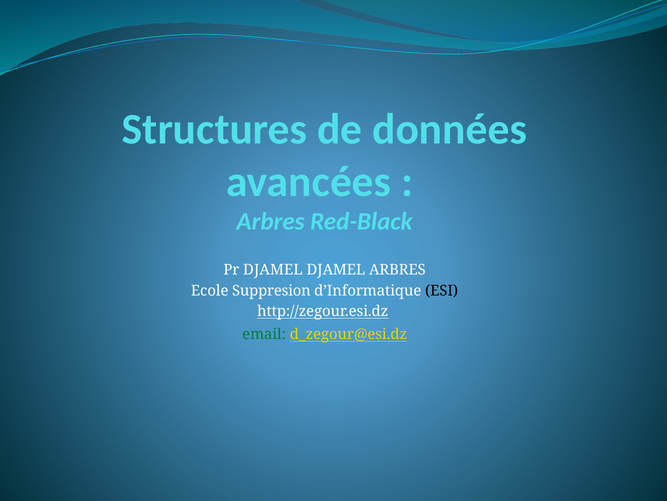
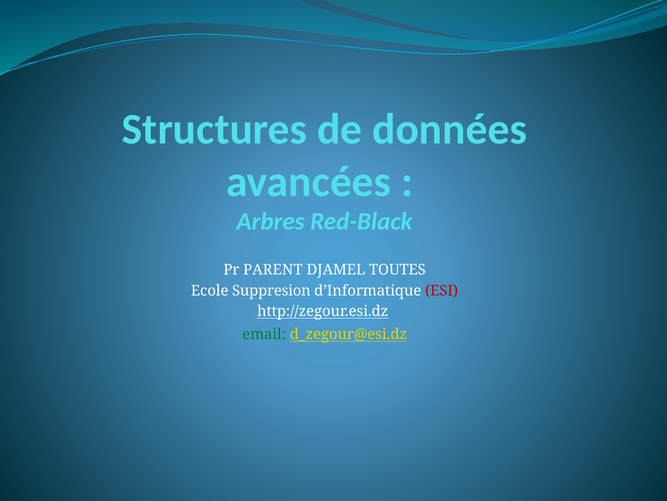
Pr DJAMEL: DJAMEL -> PARENT (273, 269)
DJAMEL ARBRES: ARBRES -> TOUTES (397, 269)
ESI colour: black -> red (442, 290)
